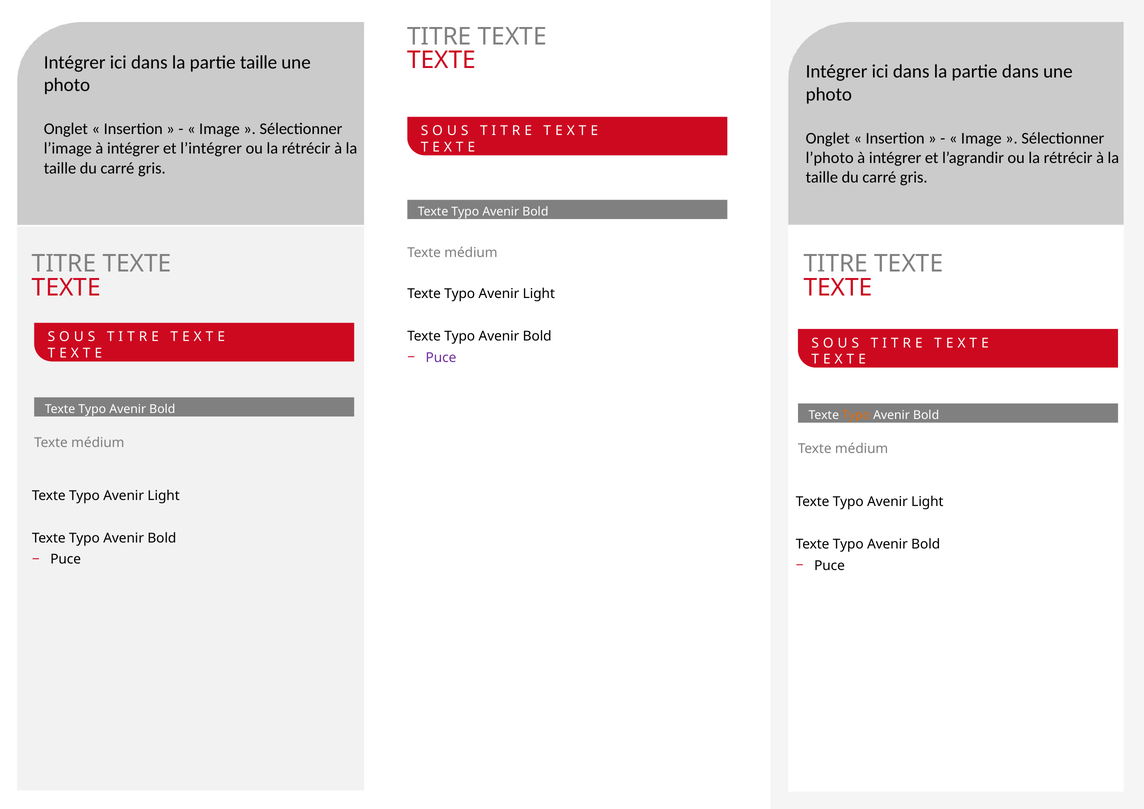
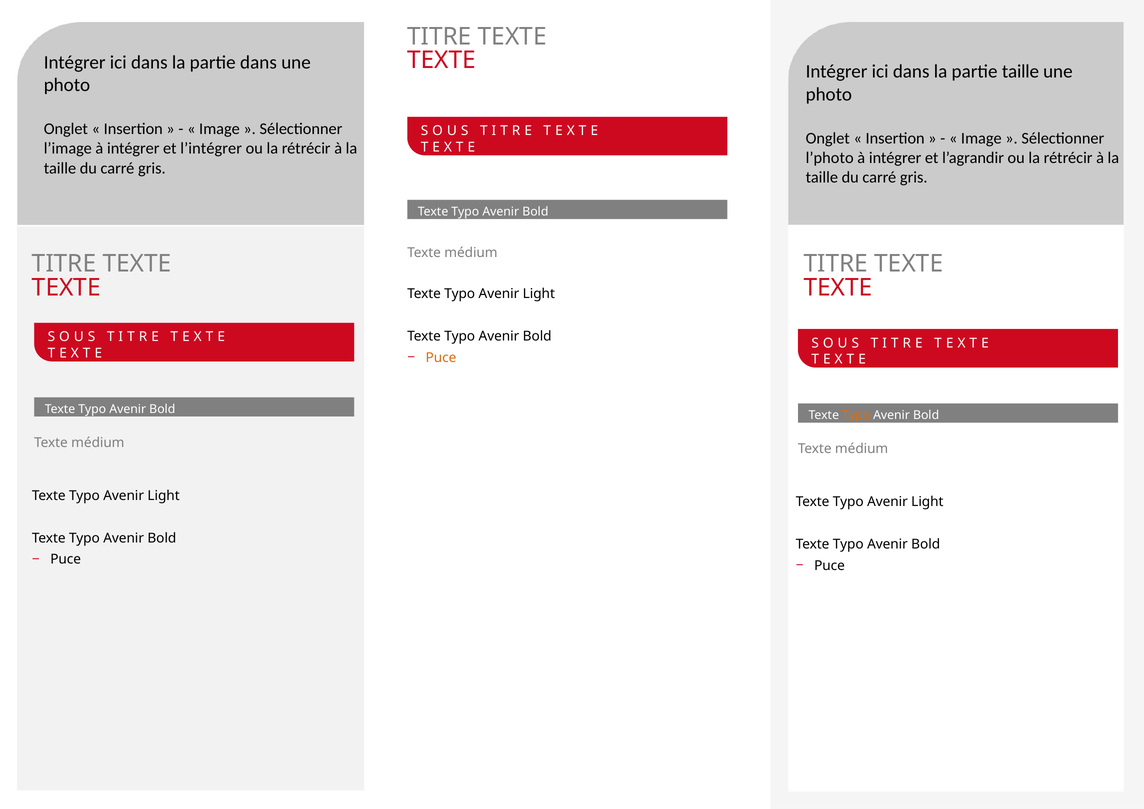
partie taille: taille -> dans (258, 62)
partie dans: dans -> taille (1020, 72)
Puce colour: purple -> orange (441, 358)
